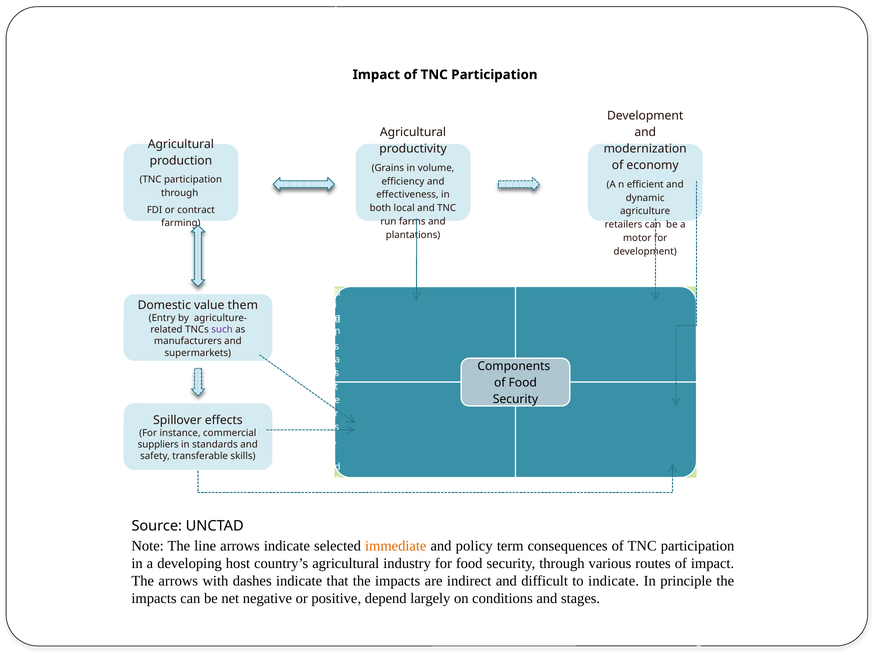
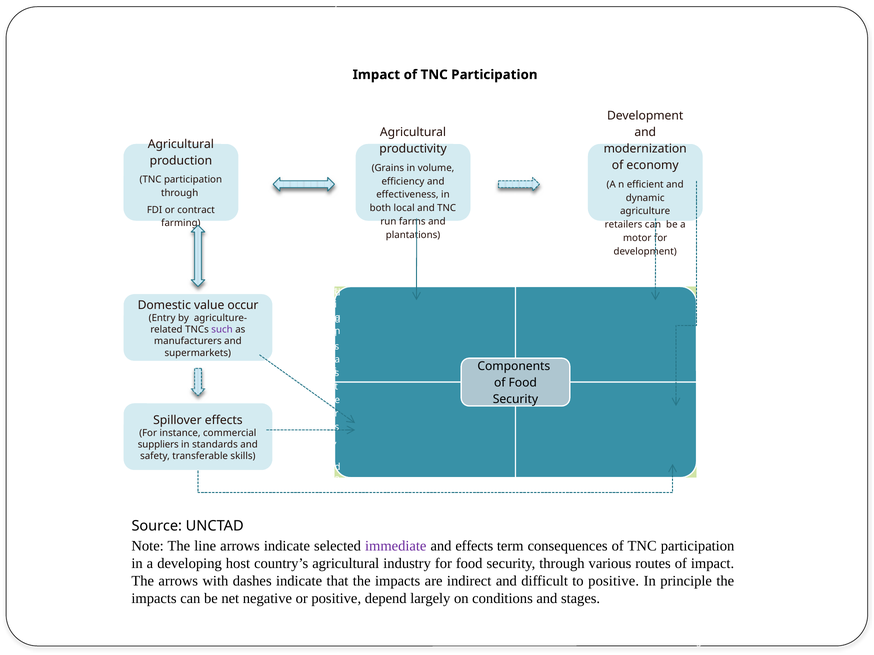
them: them -> occur (243, 305)
immediate colour: orange -> purple (396, 547)
and policy: policy -> effects (474, 547)
to indicate: indicate -> positive (614, 582)
